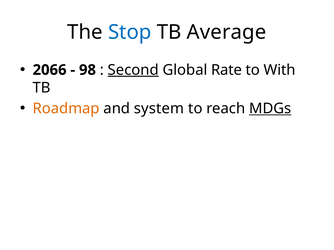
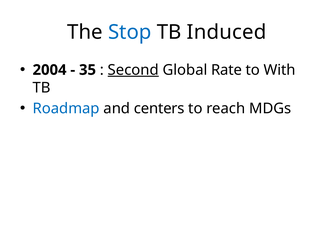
Average: Average -> Induced (227, 32)
2066: 2066 -> 2004 (50, 70)
98: 98 -> 35 (87, 70)
Roadmap colour: orange -> blue (66, 109)
system: system -> centers (159, 109)
MDGs underline: present -> none (270, 109)
